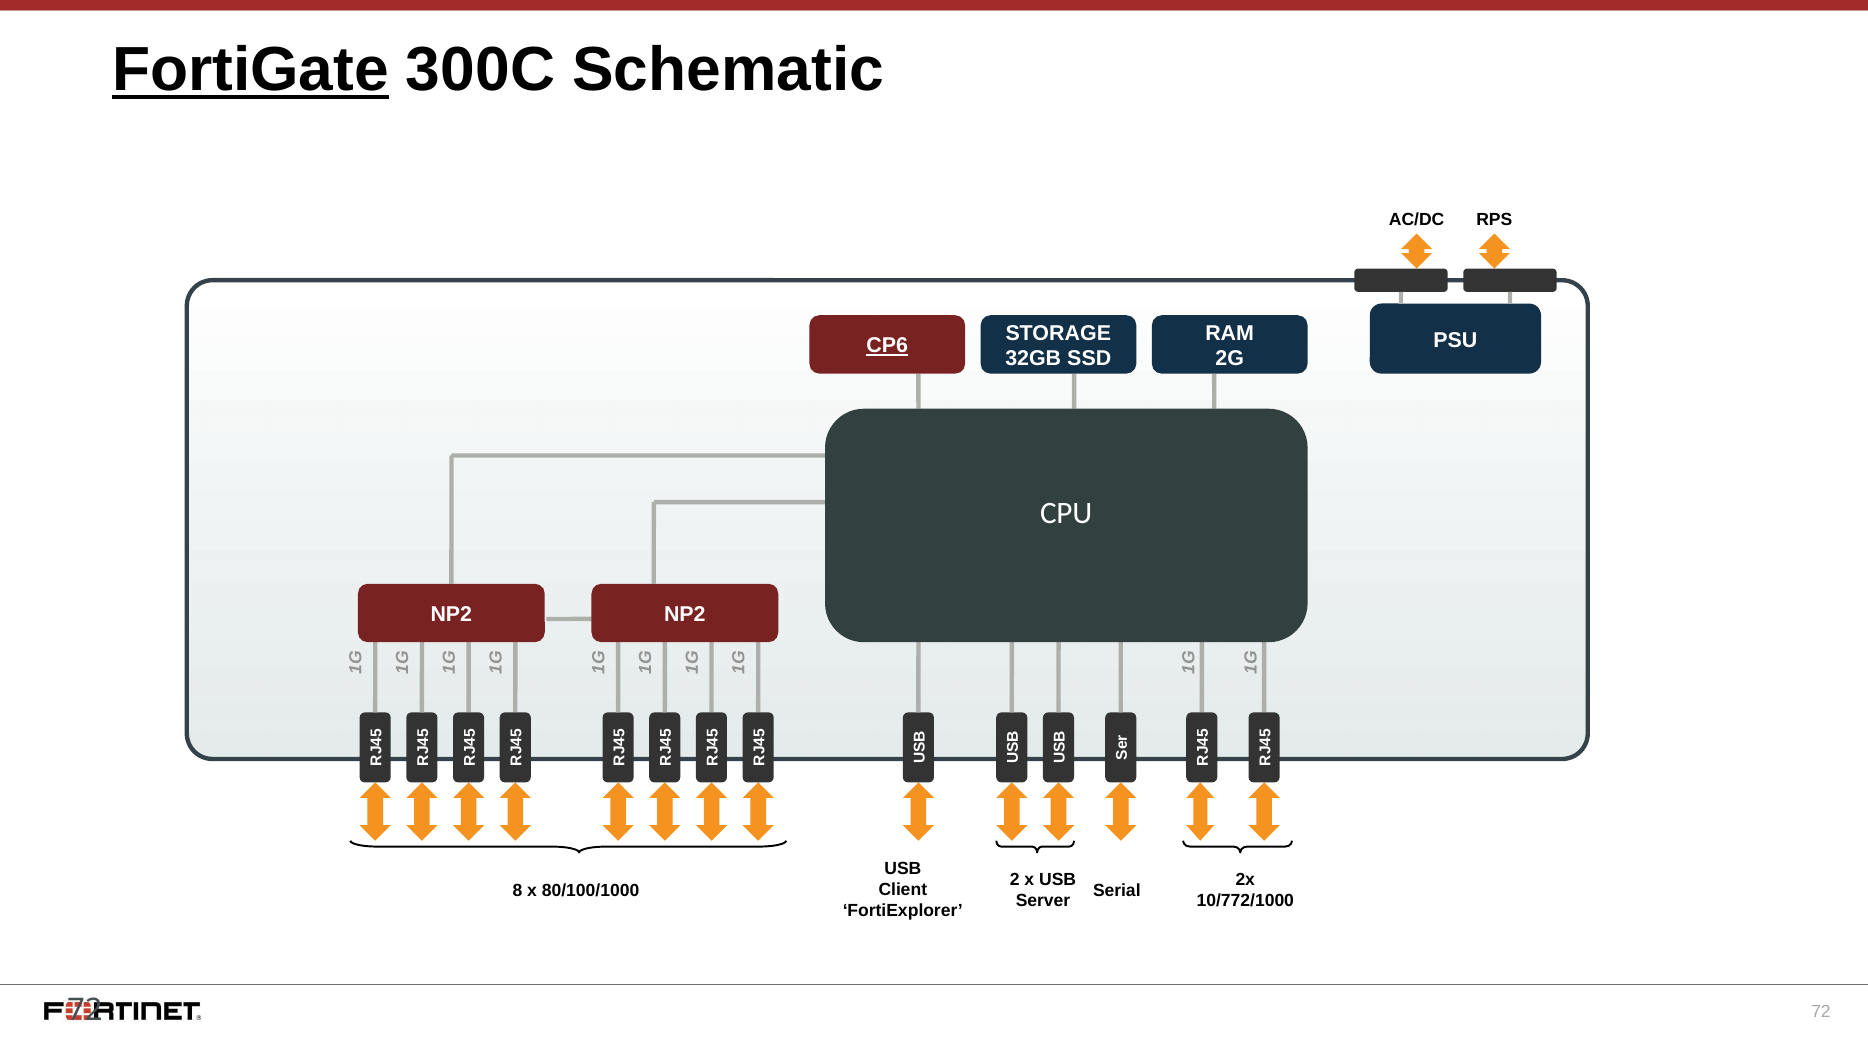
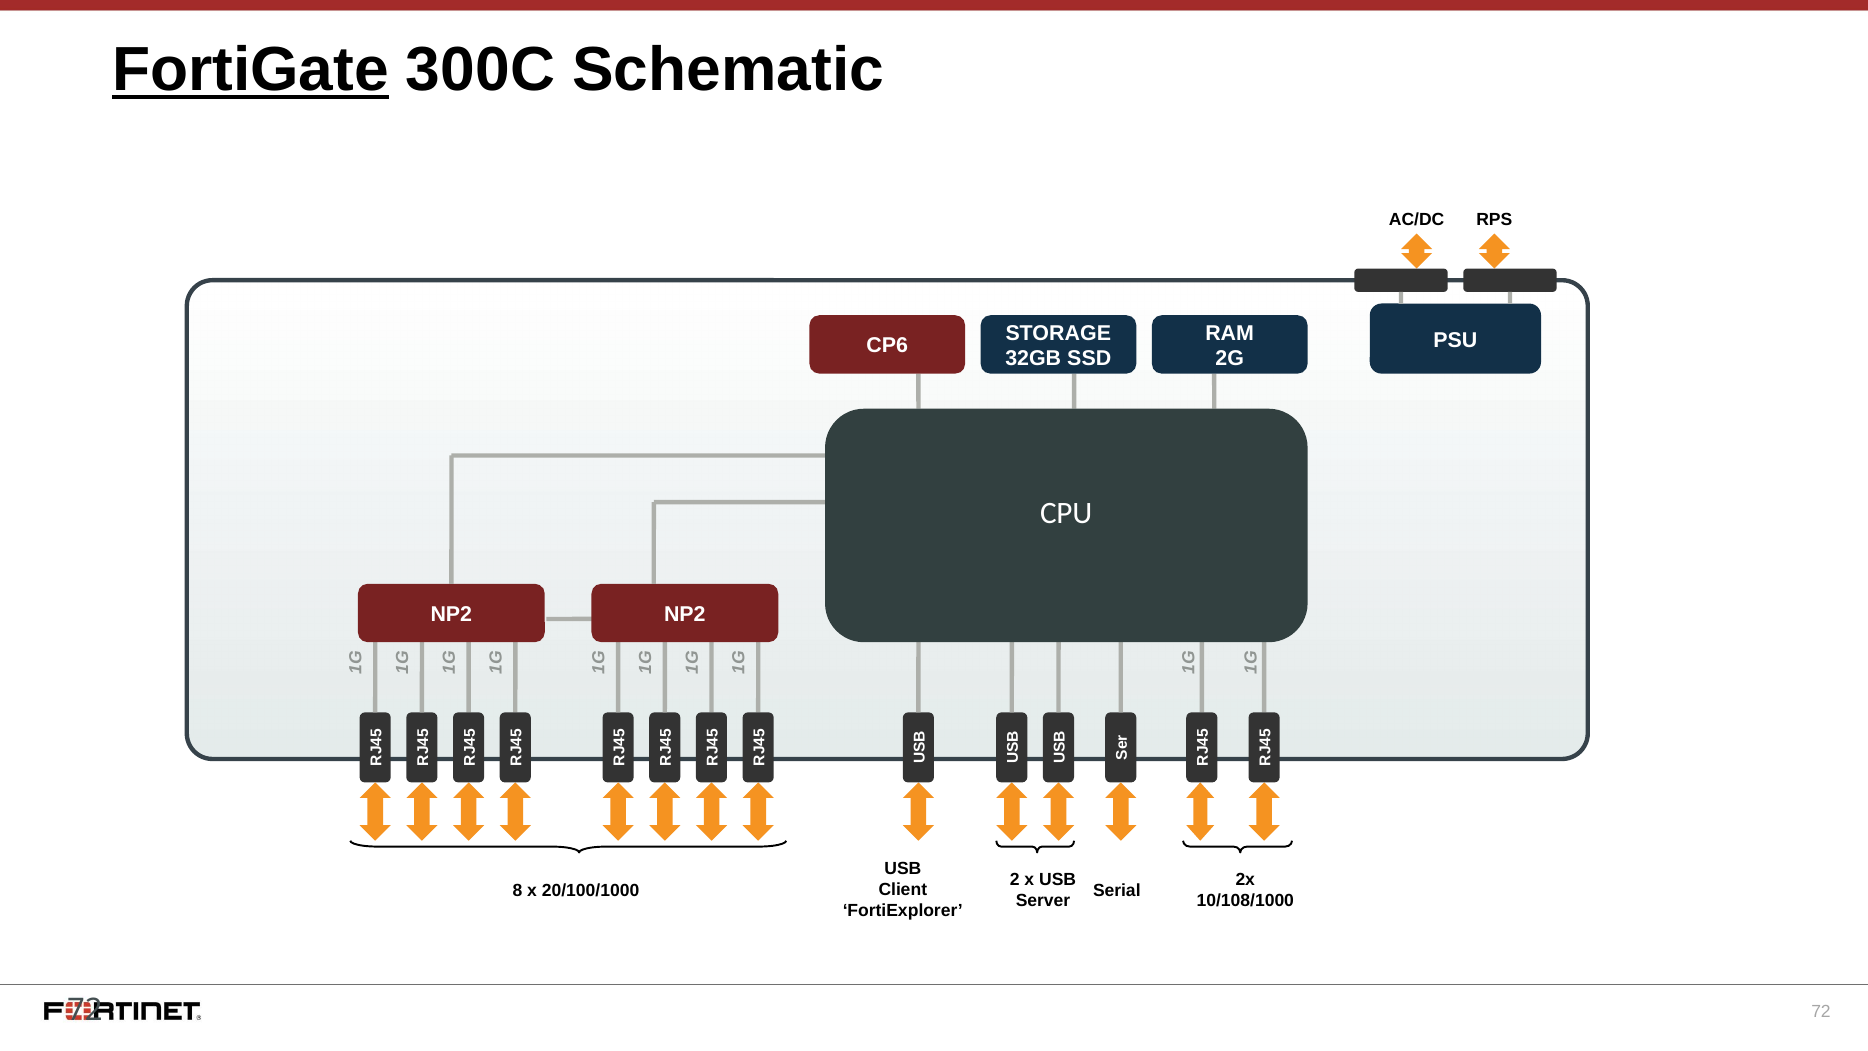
CP6 underline: present -> none (887, 346)
80/100/1000: 80/100/1000 -> 20/100/1000 (591, 890)
10/772/1000: 10/772/1000 -> 10/108/1000 (1245, 900)
